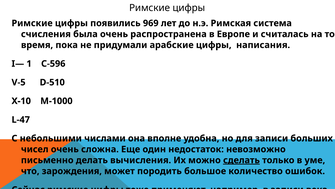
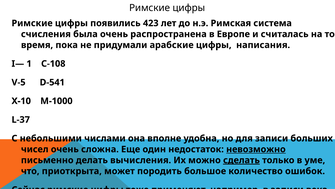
969: 969 -> 423 (151, 23)
C-596: C-596 -> C-108 (53, 64)
D-510: D-510 -> D-541 (52, 82)
L-47: L-47 -> L-37 (21, 119)
невозможно underline: none -> present (256, 149)
зарождения: зарождения -> приоткрыта (72, 171)
